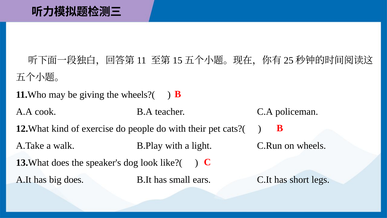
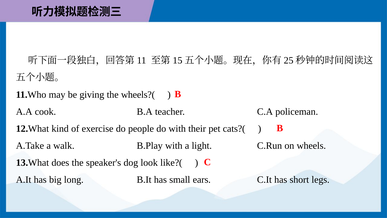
big does: does -> long (74, 179)
